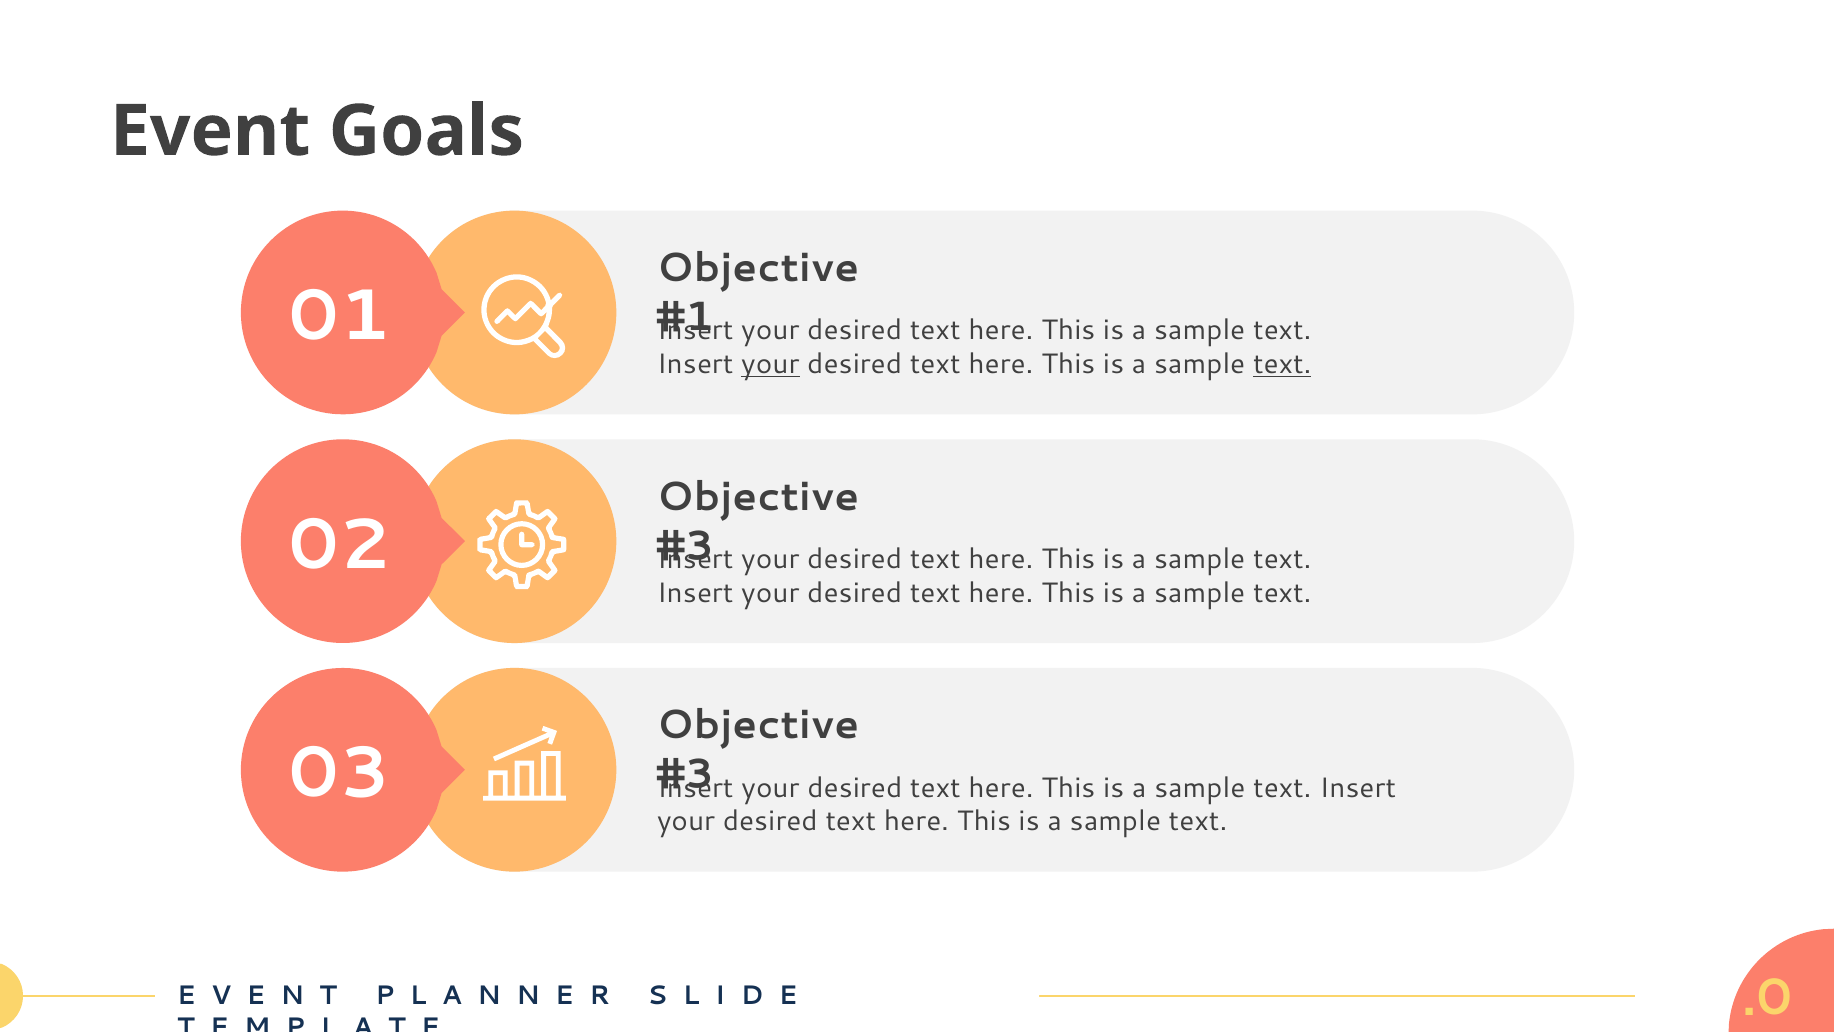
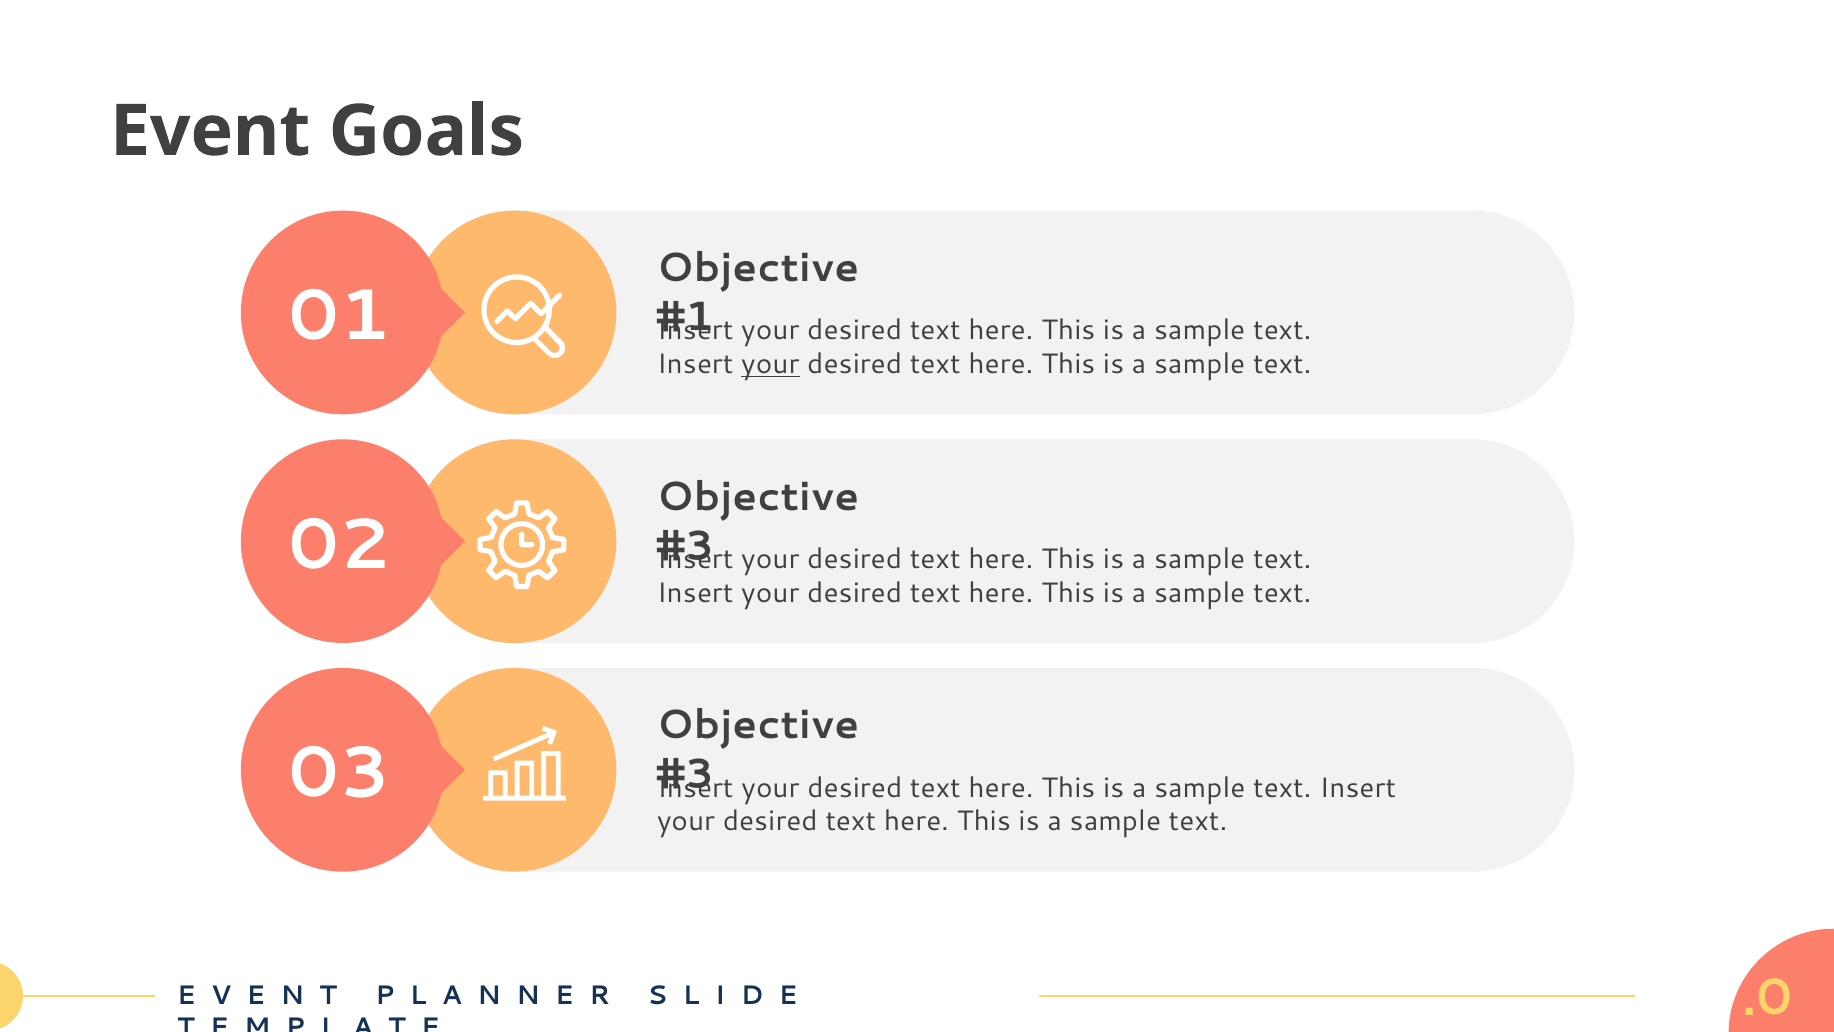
text underline: present -> none (1282, 364)
